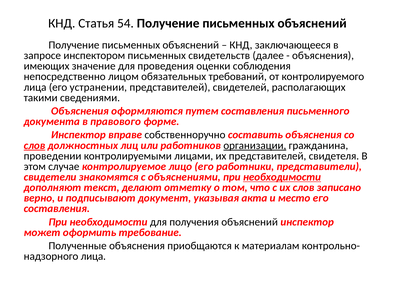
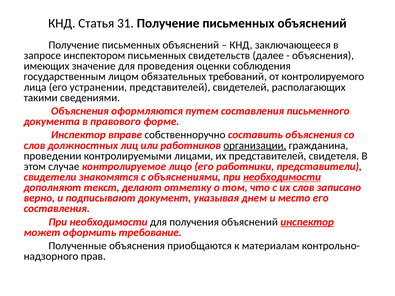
54: 54 -> 31 (125, 23)
непосредственно: непосредственно -> государственным (65, 77)
слов underline: present -> none (34, 146)
акта: акта -> днем (254, 198)
инспектор underline: none -> present (307, 222)
лица: лица -> прав (93, 257)
